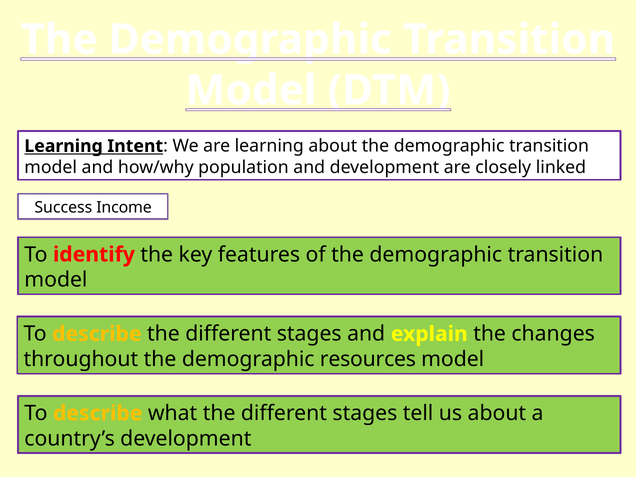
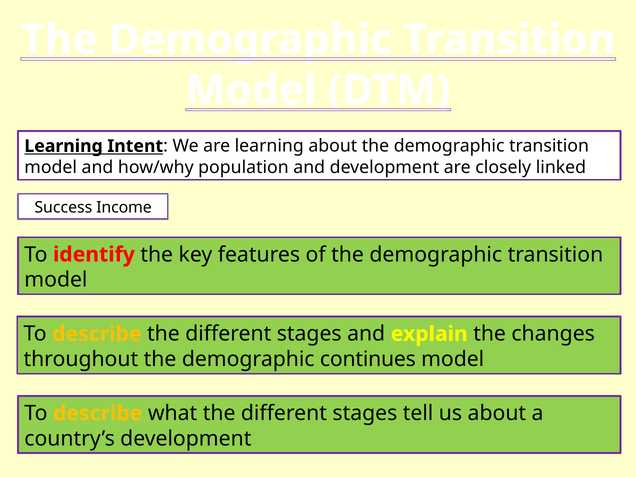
resources: resources -> continues (368, 359)
